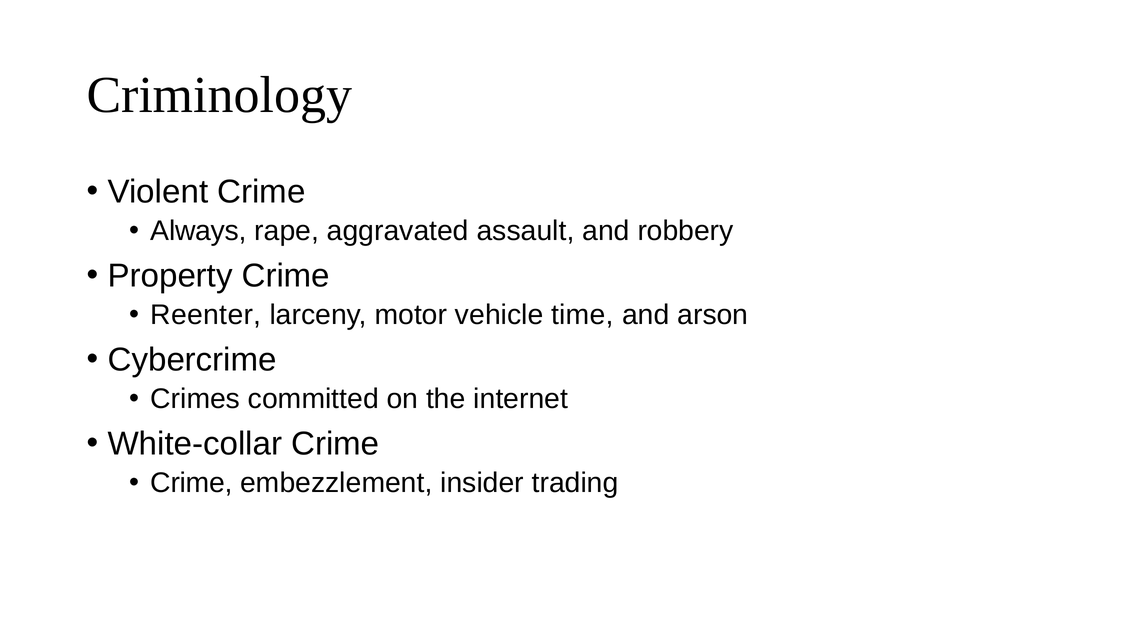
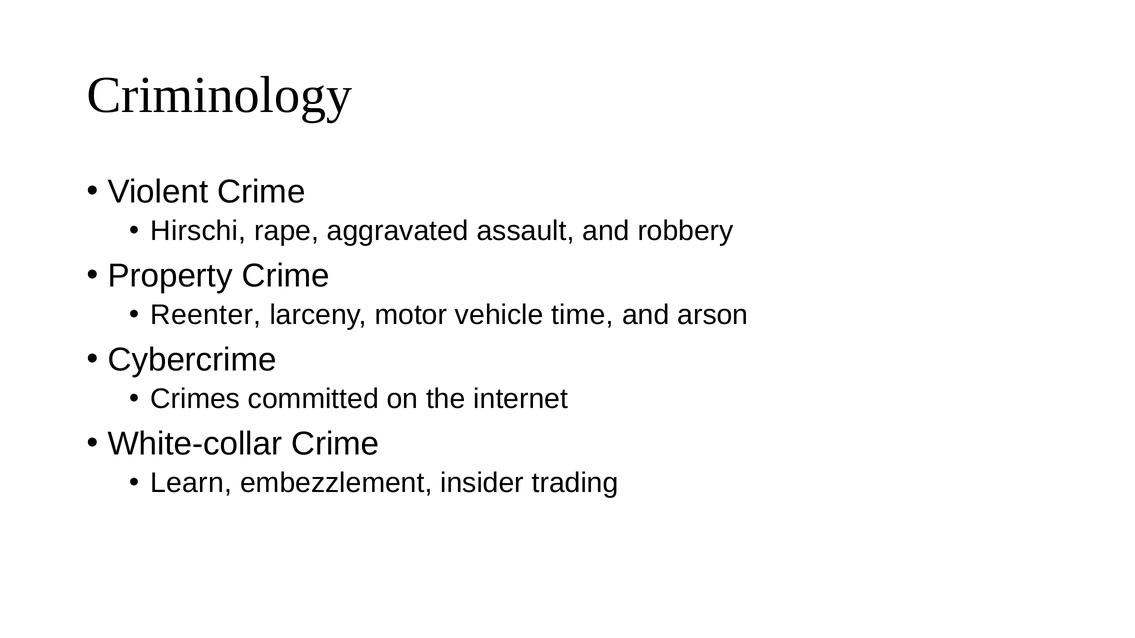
Always: Always -> Hirschi (198, 231)
Crime: Crime -> Learn (191, 483)
